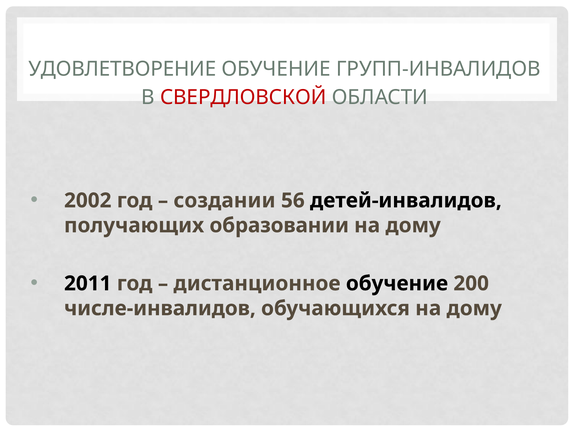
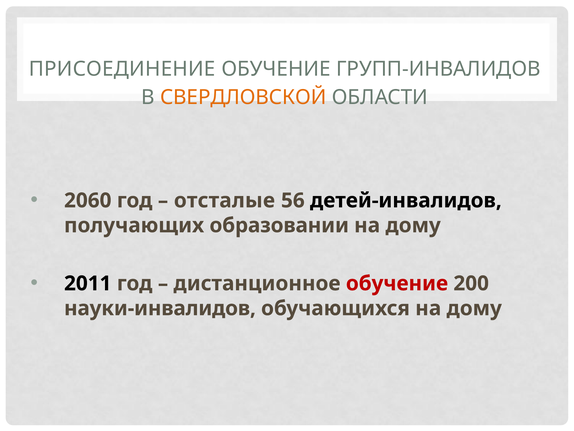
УДОВЛЕТВОРЕНИЕ: УДОВЛЕТВОРЕНИЕ -> ПРИСОЕДИНЕНИЕ (122, 69)
СВЕРДЛОВСКОЙ colour: red -> orange (243, 97)
2002: 2002 -> 2060 (88, 200)
создании: создании -> отсталые (224, 200)
обучение colour: black -> red (397, 283)
числе-инвалидов: числе-инвалидов -> науки-инвалидов (160, 308)
